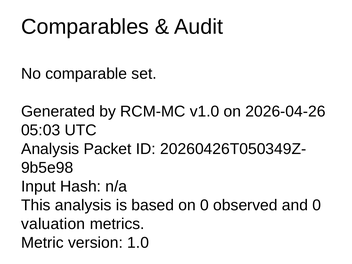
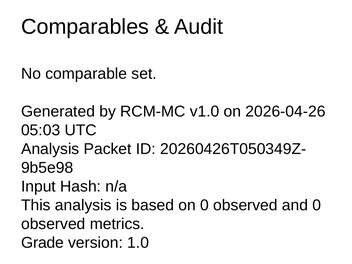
valuation: valuation -> observed (53, 224)
Metric: Metric -> Grade (42, 243)
